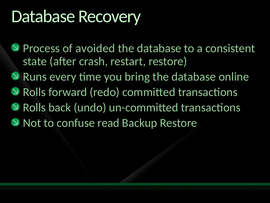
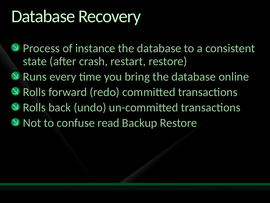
avoided: avoided -> instance (95, 48)
